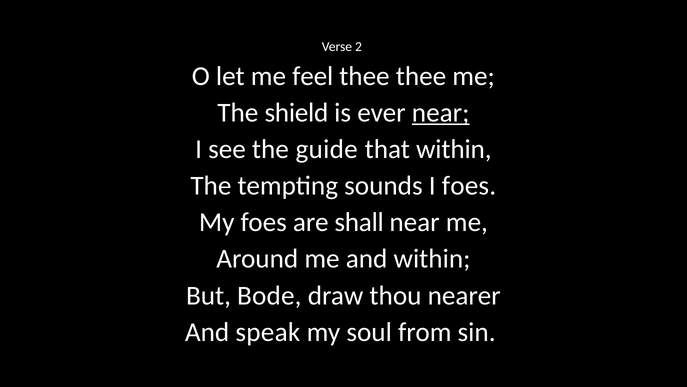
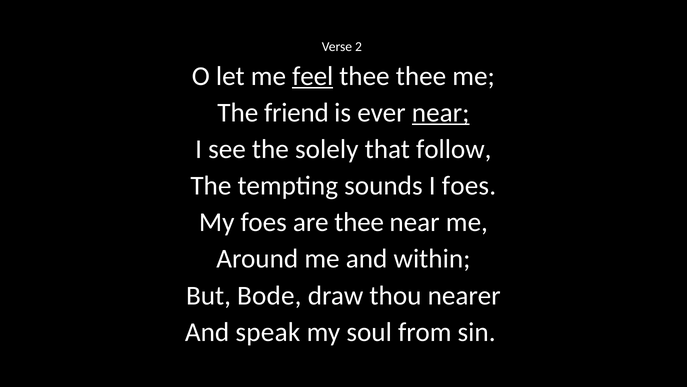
feel underline: none -> present (313, 76)
shield: shield -> friend (296, 112)
guide: guide -> solely (327, 149)
that within: within -> follow (454, 149)
are shall: shall -> thee (359, 222)
